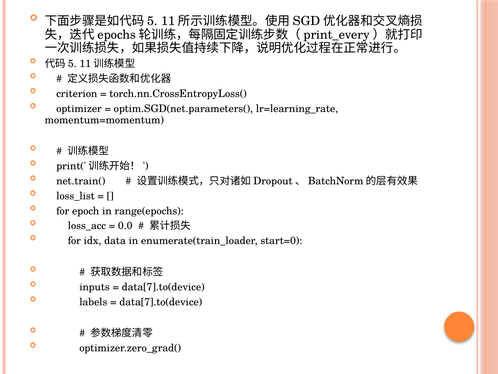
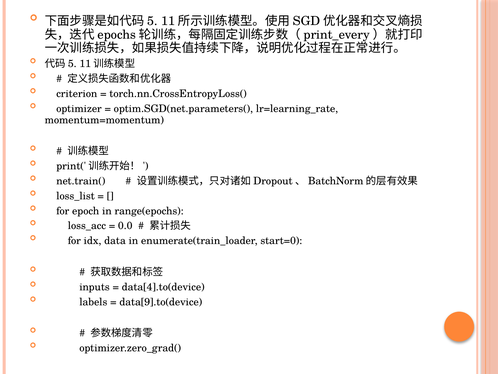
data[7].to(device: data[7].to(device -> data[4].to(device (163, 287)
data[7].to(device: data[7].to(device -> data[9].to(device (161, 302)
